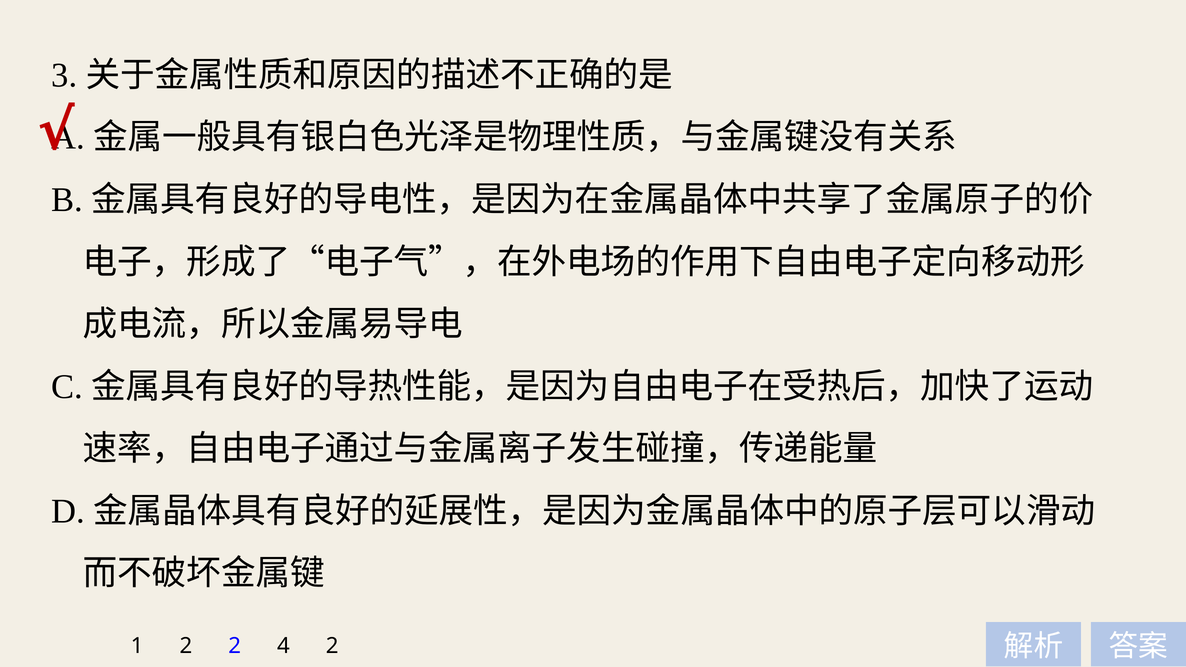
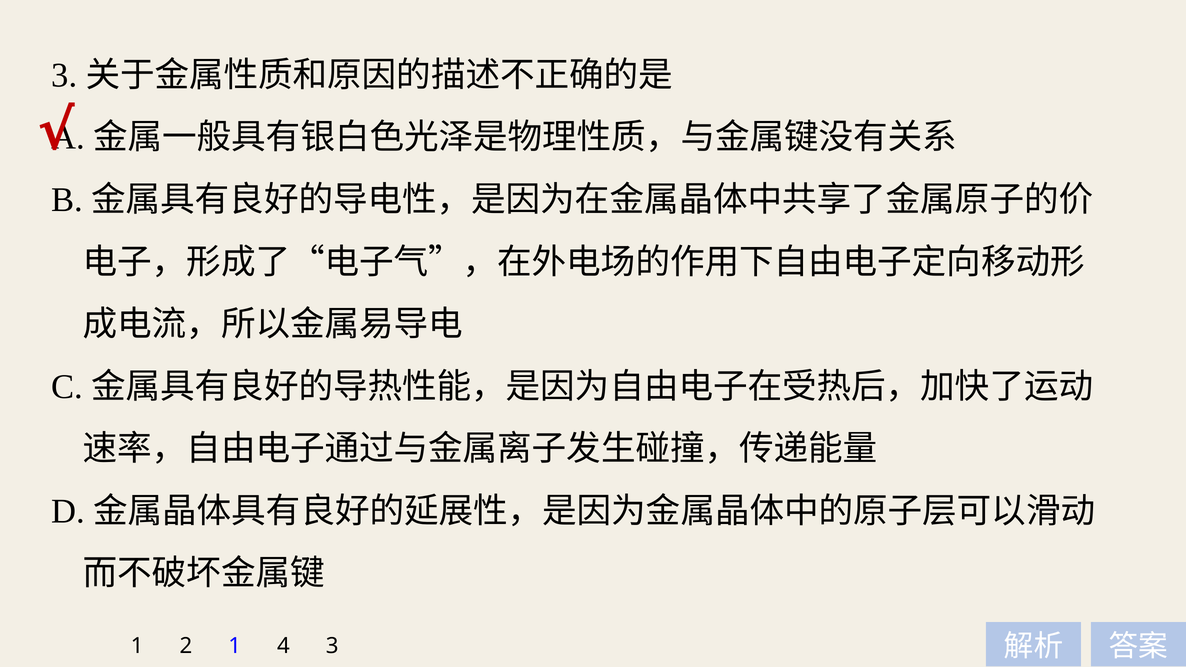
2 2: 2 -> 1 (235, 646)
4 2: 2 -> 3 (332, 646)
